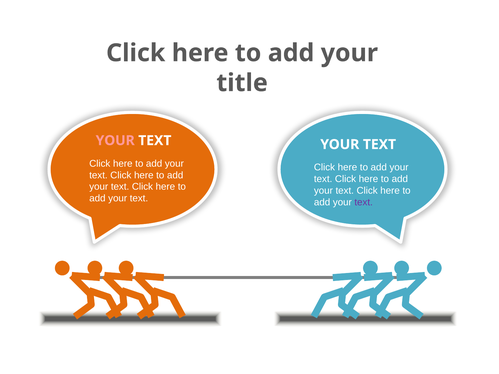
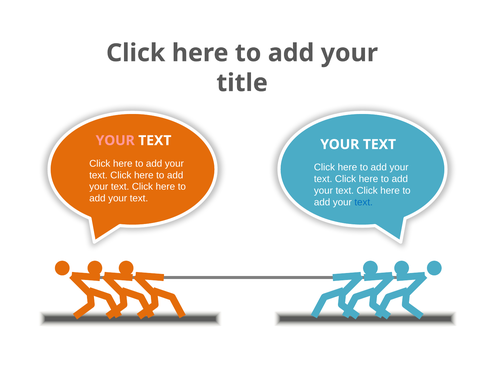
text colour: purple -> blue (364, 203)
